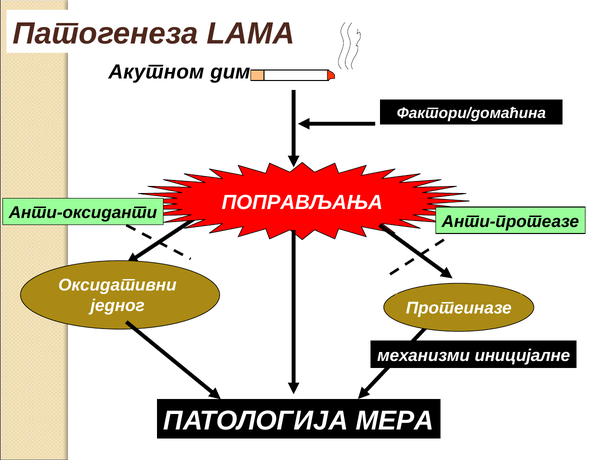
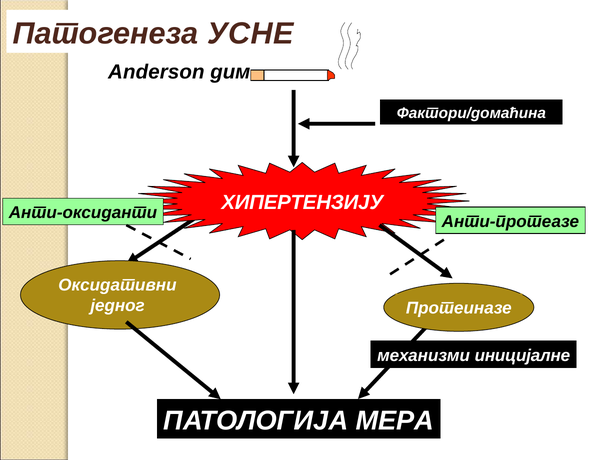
LAMA: LAMA -> УСНЕ (251, 33)
Акутном: Акутном -> Anderson (156, 72)
ПОПРАВЉАЊА: ПОПРАВЉАЊА -> ХИПЕРТЕНЗИЈУ (302, 202)
